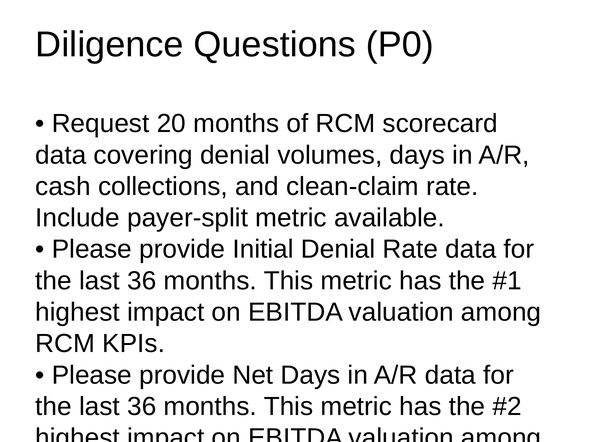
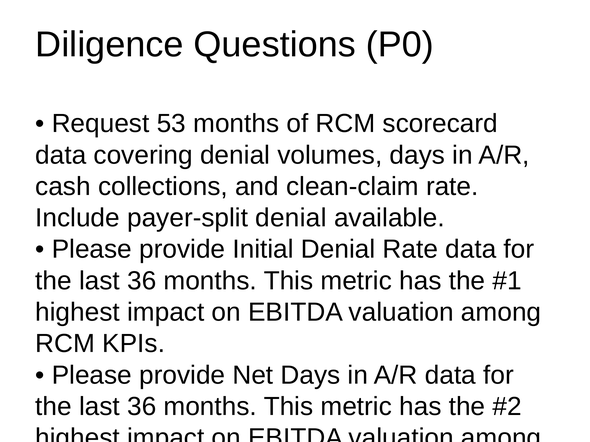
20: 20 -> 53 (171, 124)
payer-split metric: metric -> denial (291, 218)
